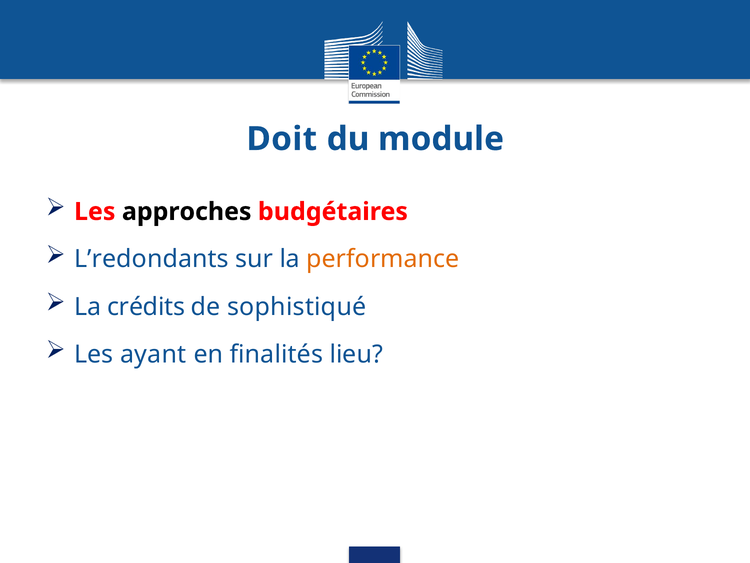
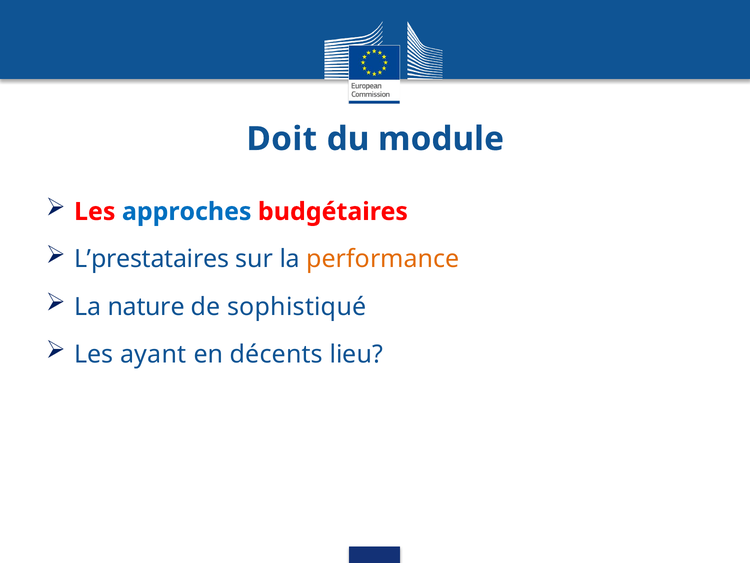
approches colour: black -> blue (187, 212)
L’redondants: L’redondants -> L’prestataires (152, 259)
crédits: crédits -> nature (146, 306)
finalités: finalités -> décents (276, 354)
